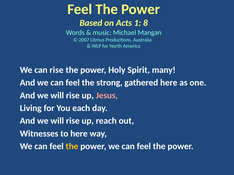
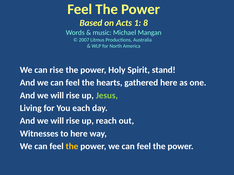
many: many -> stand (164, 70)
strong: strong -> hearts (109, 83)
Jesus colour: pink -> light green (107, 96)
